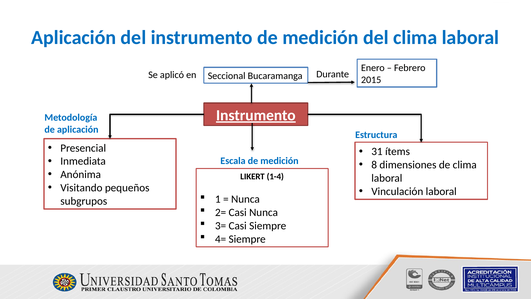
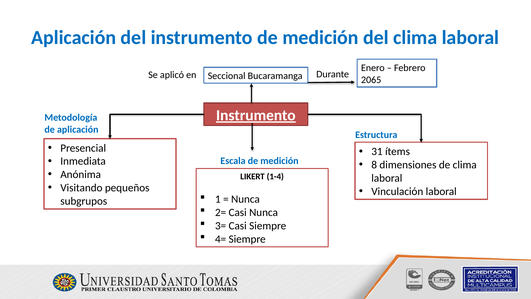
2015: 2015 -> 2065 (371, 80)
